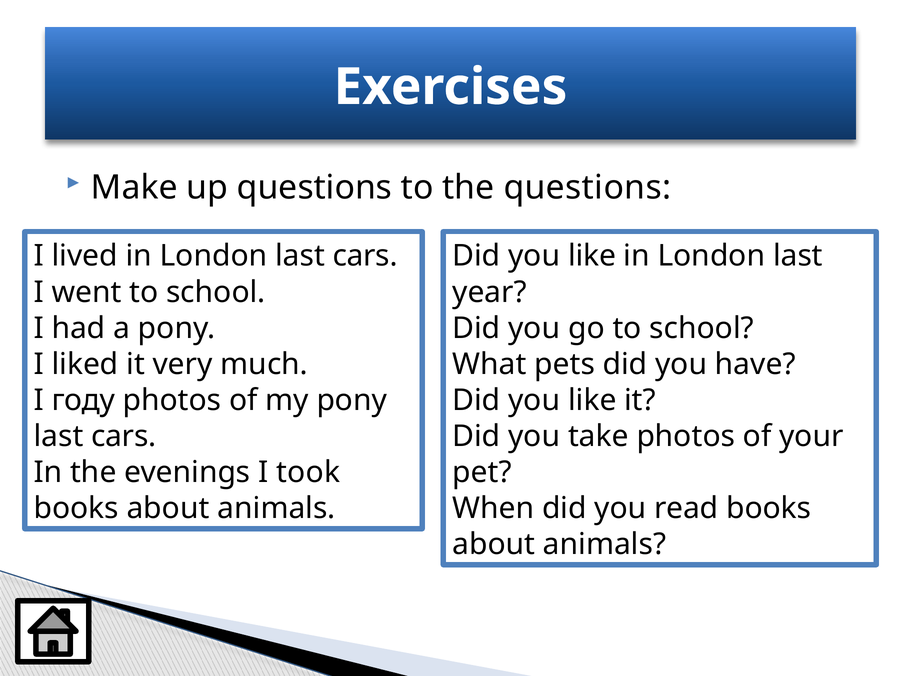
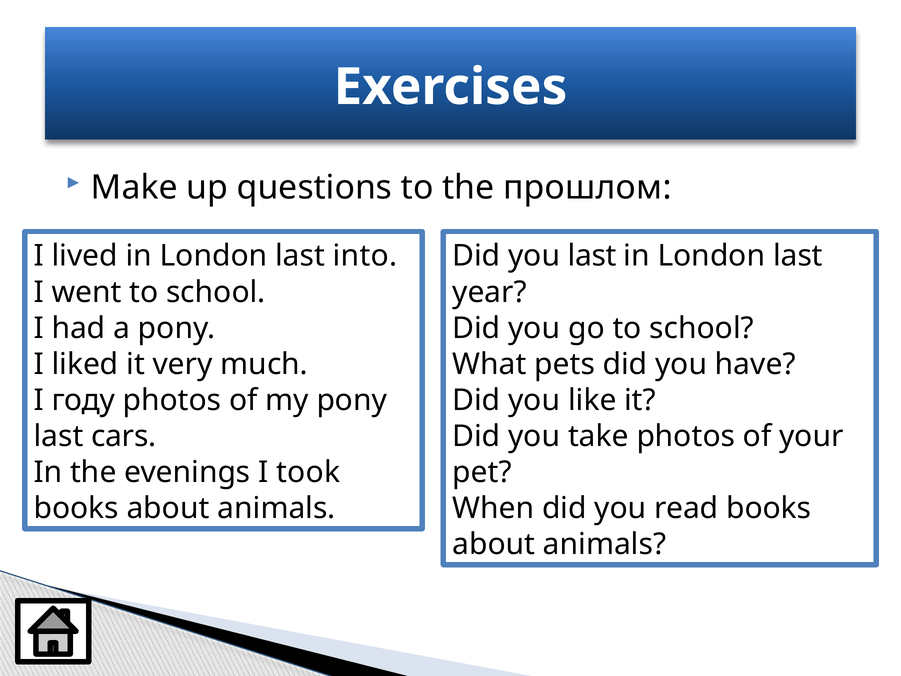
the questions: questions -> прошлом (587, 188)
London last cars: cars -> into (365, 256)
like: like -> last (592, 256)
